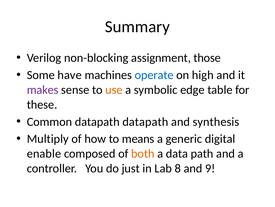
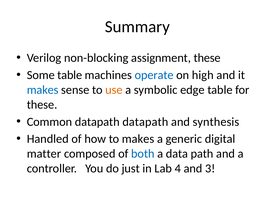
assignment those: those -> these (207, 58)
Some have: have -> table (70, 75)
makes colour: purple -> blue (43, 90)
Multiply: Multiply -> Handled (48, 138)
to means: means -> makes (138, 138)
enable: enable -> matter (44, 153)
both colour: orange -> blue (143, 153)
8: 8 -> 4 (178, 168)
9: 9 -> 3 (210, 168)
